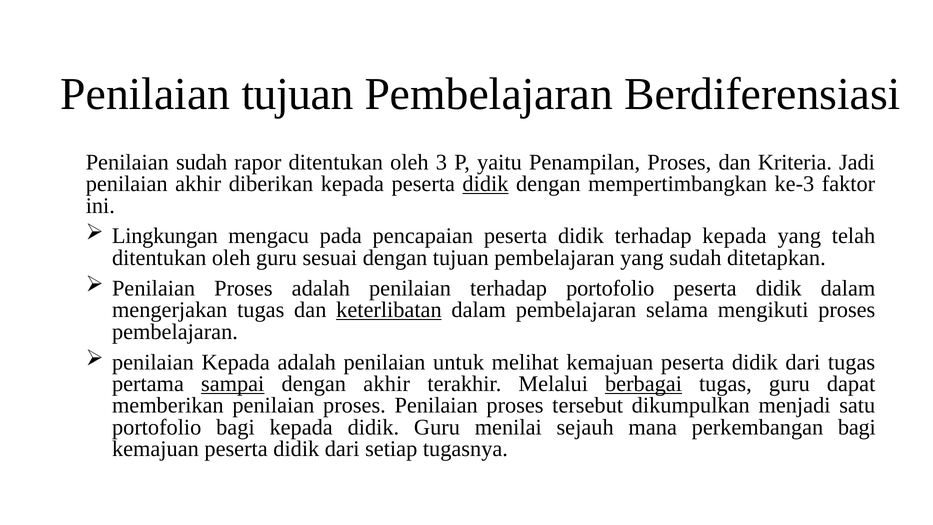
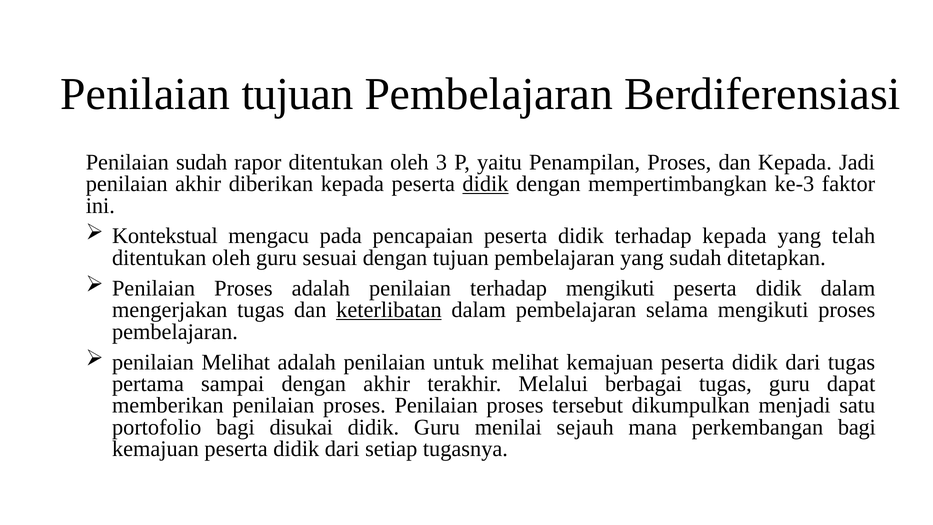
dan Kriteria: Kriteria -> Kepada (795, 162)
Lingkungan: Lingkungan -> Kontekstual (165, 236)
terhadap portofolio: portofolio -> mengikuti (610, 288)
penilaian Kepada: Kepada -> Melihat (236, 362)
sampai underline: present -> none (233, 384)
berbagai underline: present -> none (644, 384)
bagi kepada: kepada -> disukai (301, 427)
